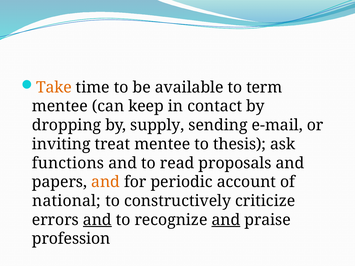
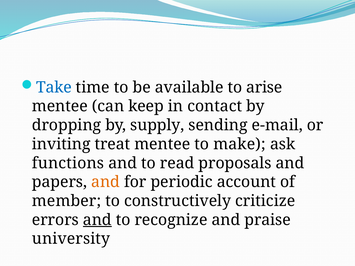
Take colour: orange -> blue (54, 87)
term: term -> arise (264, 87)
thesis: thesis -> make (239, 144)
national: national -> member (66, 201)
and underline: present -> none (226, 220)
profession: profession -> university (71, 239)
